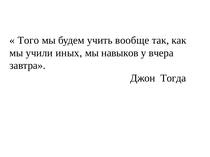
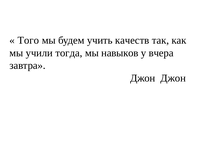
вообще: вообще -> качеств (132, 41)
иных: иных -> тогда (69, 53)
Джон Тогда: Тогда -> Джон (173, 78)
